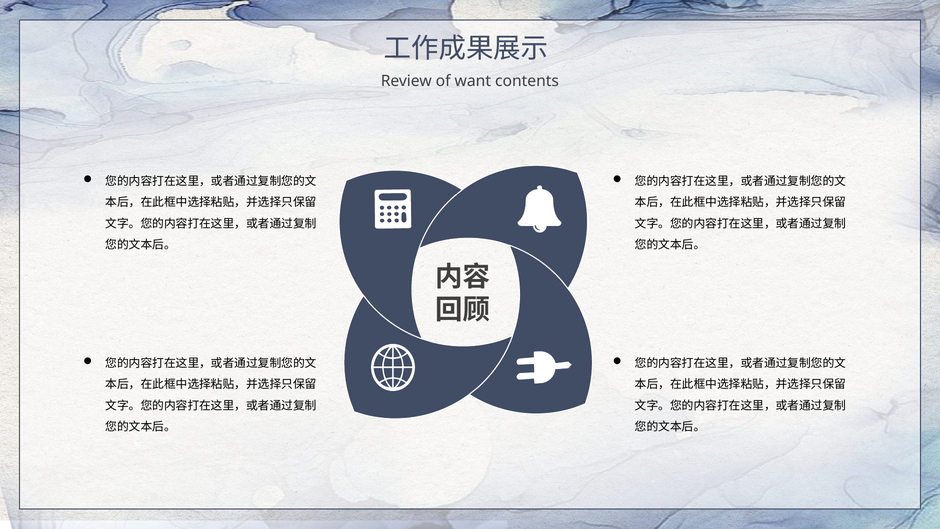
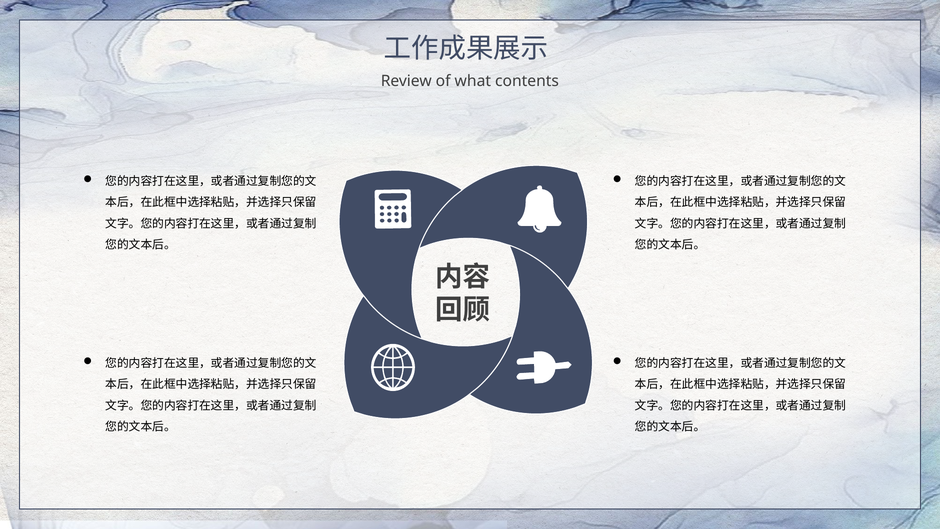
want: want -> what (473, 81)
